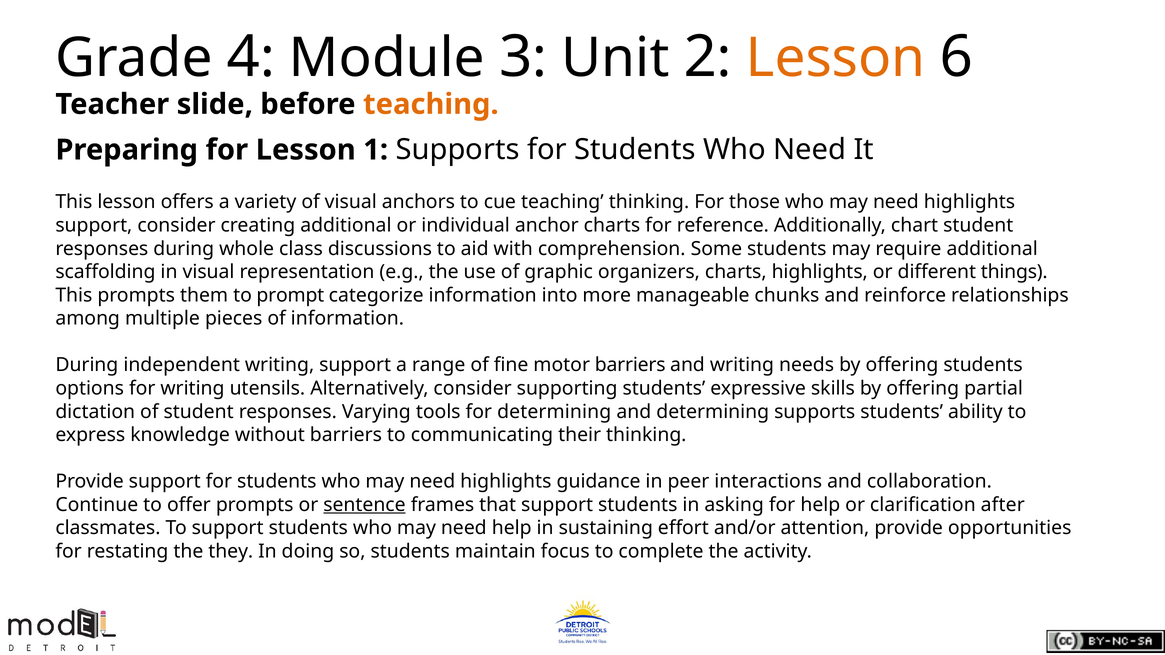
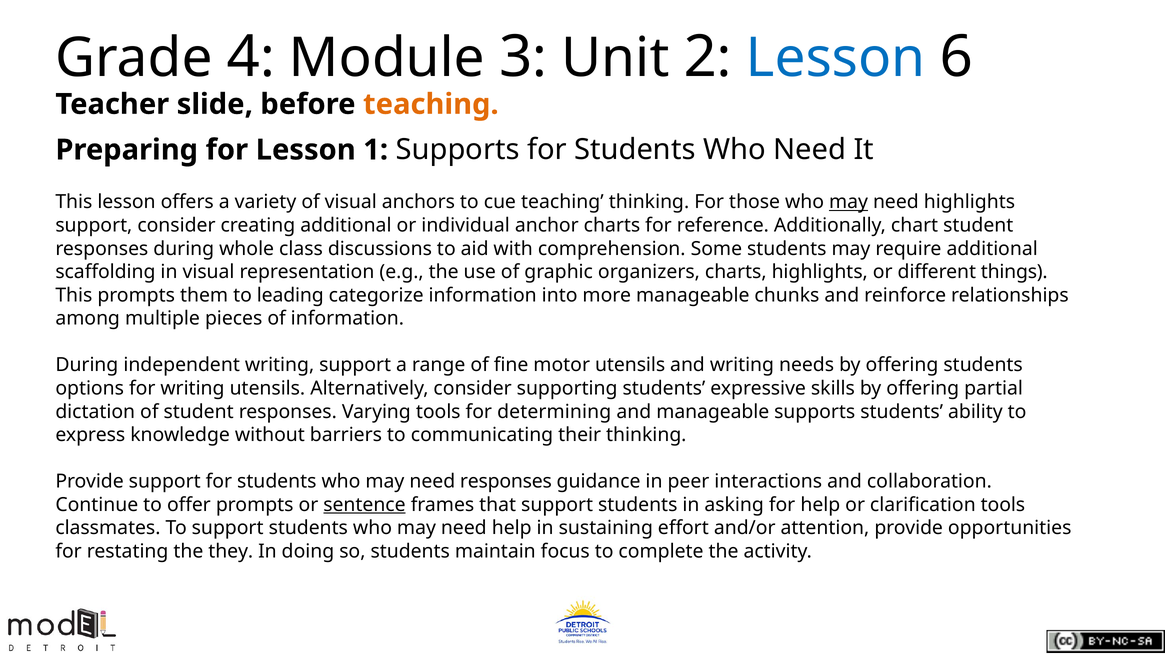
Lesson colour: orange -> blue (836, 58)
may underline: none -> present (848, 202)
prompt: prompt -> leading (290, 295)
motor barriers: barriers -> utensils (630, 365)
and determining: determining -> manageable (713, 412)
highlights: highlights -> responses (506, 482)
clarification after: after -> tools (1003, 505)
